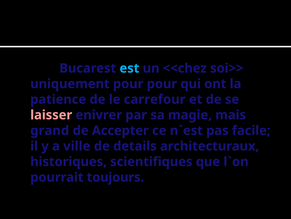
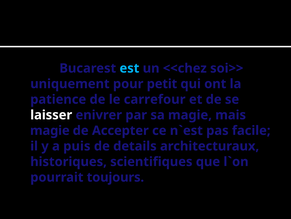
pour pour: pour -> petit (162, 84)
laisser colour: pink -> white (51, 115)
grand: grand -> magie (50, 130)
ville: ville -> puis (77, 146)
